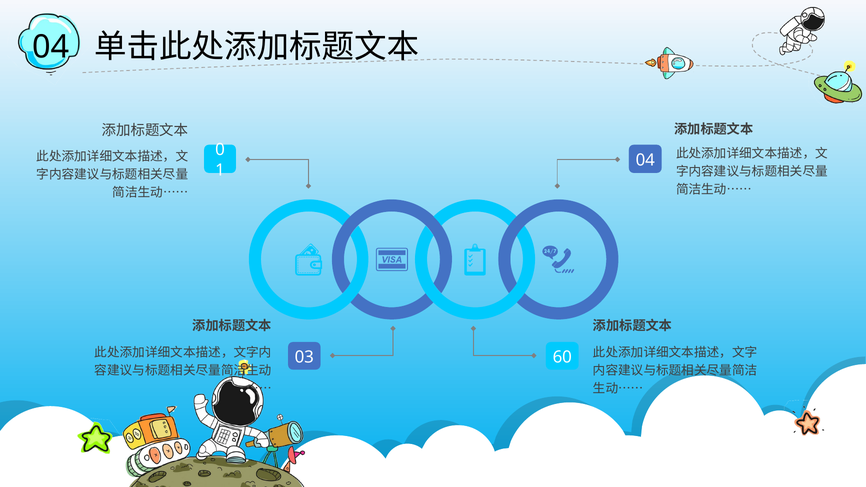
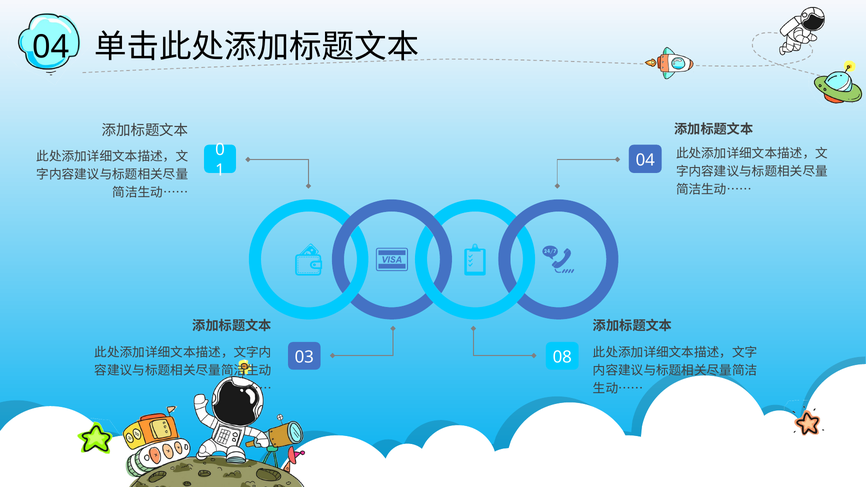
60: 60 -> 08 (562, 357)
